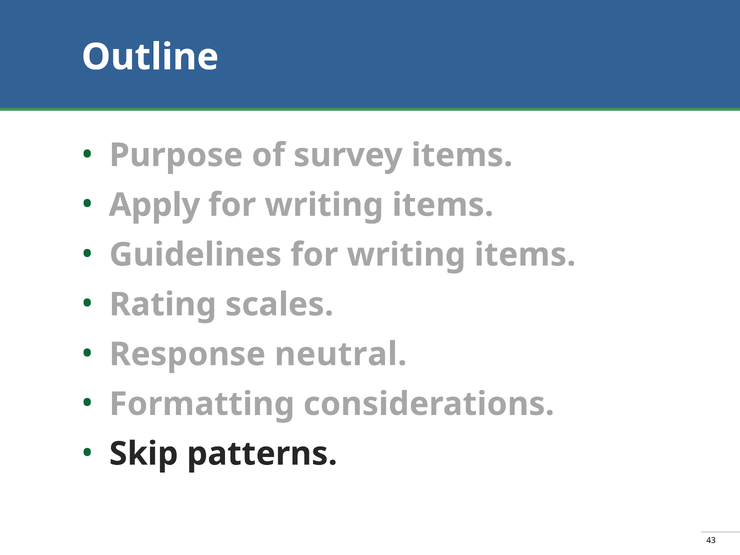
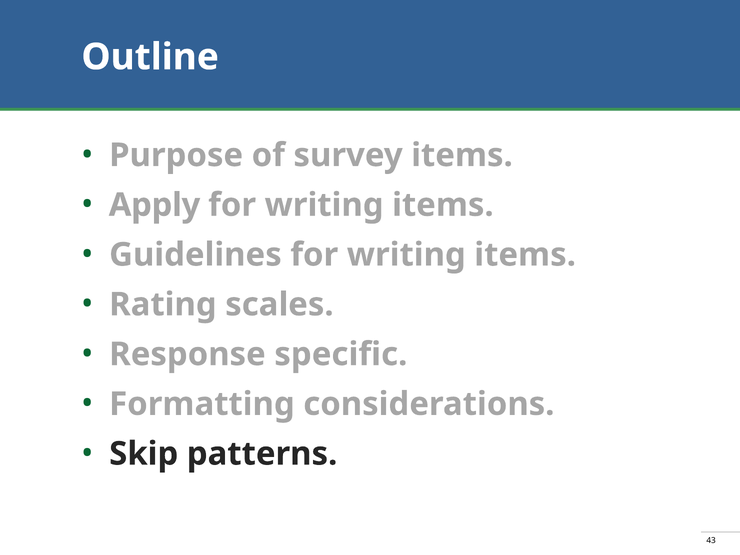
neutral: neutral -> specific (341, 354)
